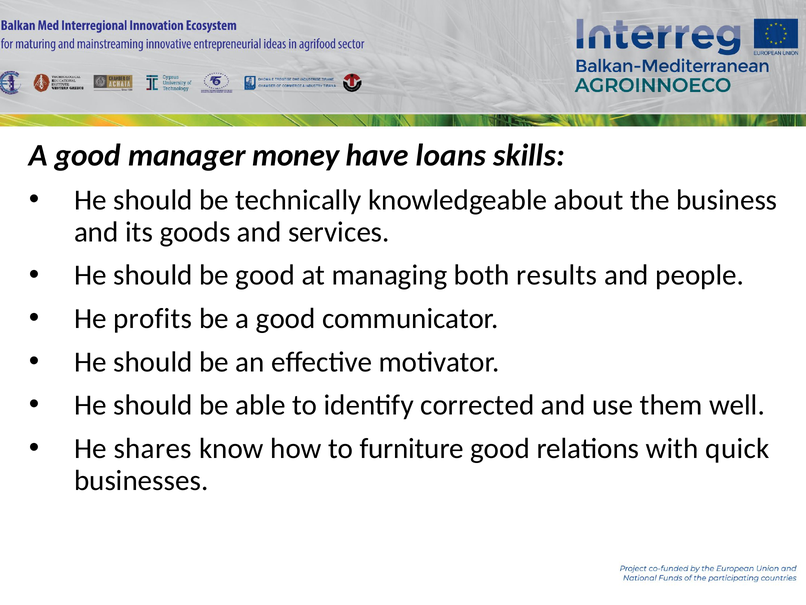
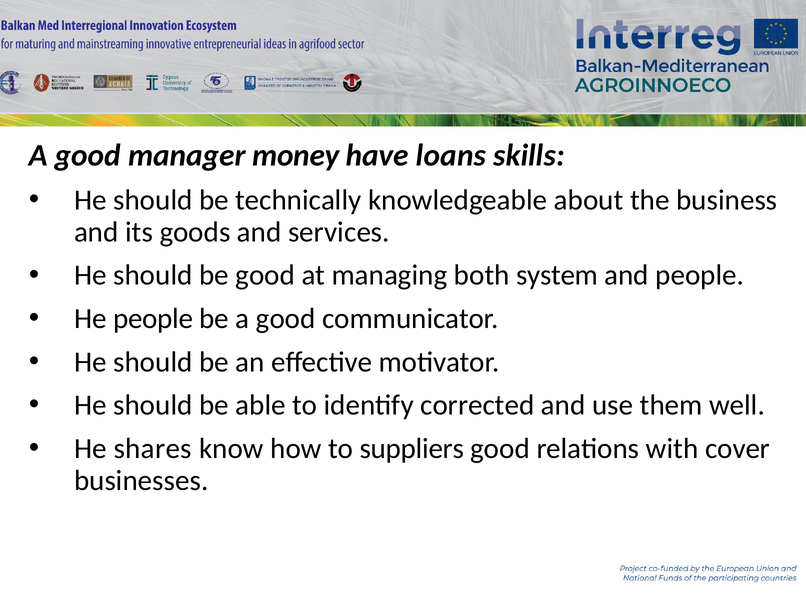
results: results -> system (557, 275)
He profits: profits -> people (153, 318)
furniture: furniture -> suppliers (412, 448)
quick: quick -> cover (738, 448)
